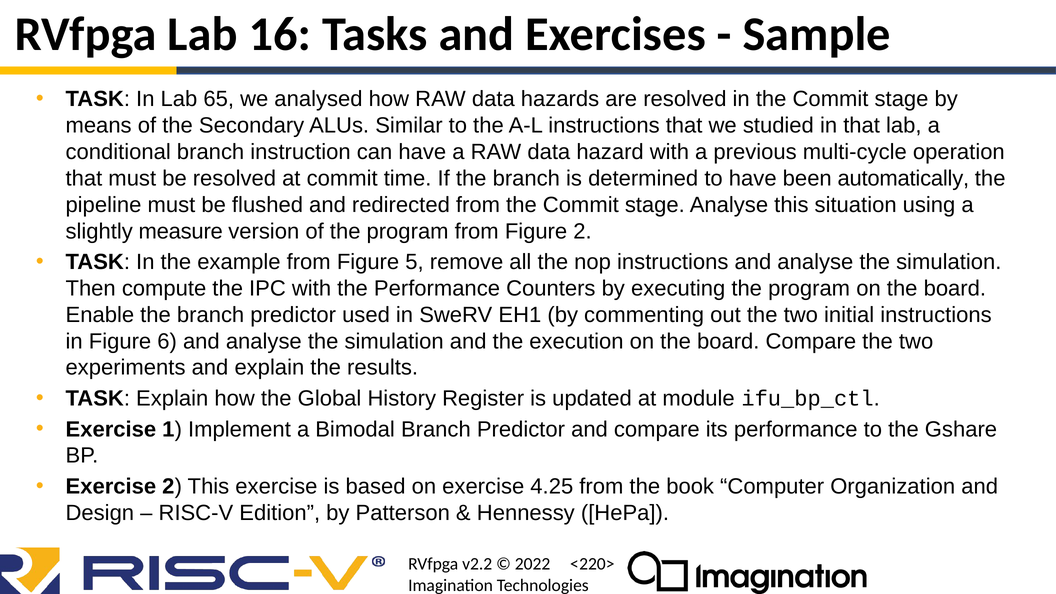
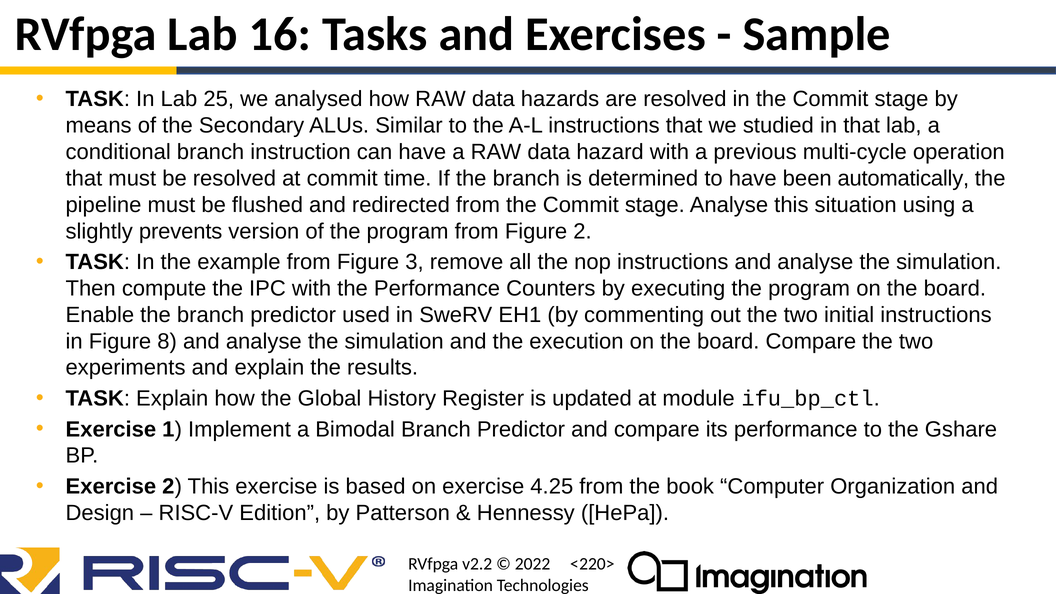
65: 65 -> 25 (219, 99)
measure: measure -> prevents (181, 231)
5: 5 -> 3 (414, 262)
6: 6 -> 8 (167, 341)
